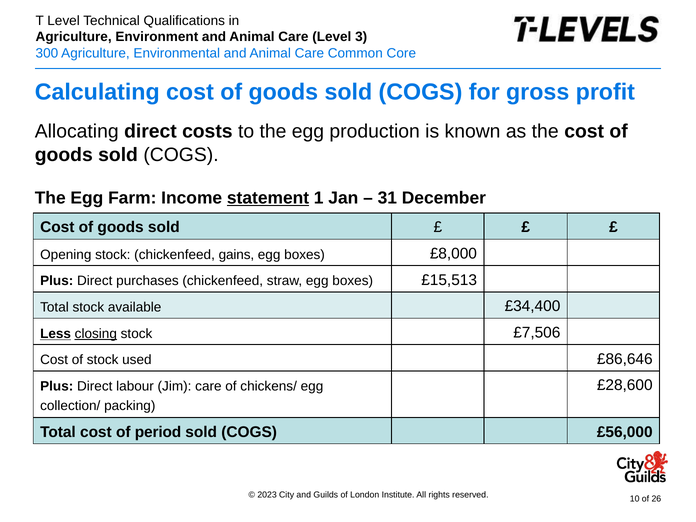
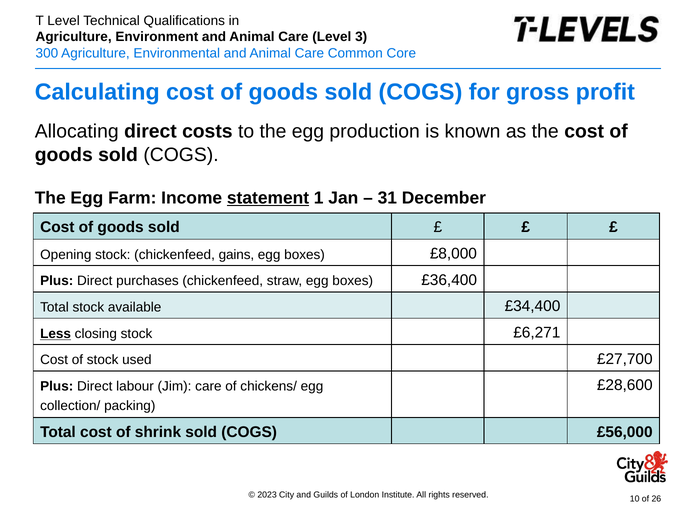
£15,513: £15,513 -> £36,400 (449, 280)
closing underline: present -> none (96, 334)
£7,506: £7,506 -> £6,271 (537, 333)
£86,646: £86,646 -> £27,700 (625, 359)
period: period -> shrink (158, 432)
